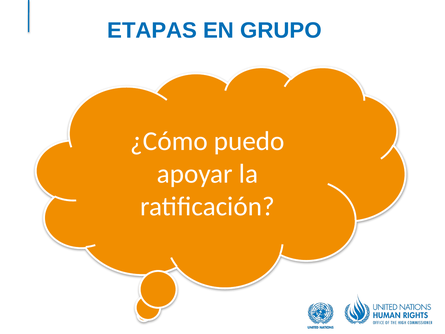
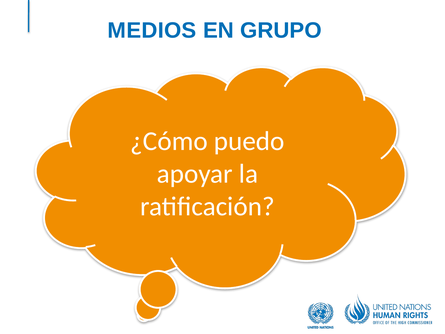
ETAPAS: ETAPAS -> MEDIOS (152, 30)
